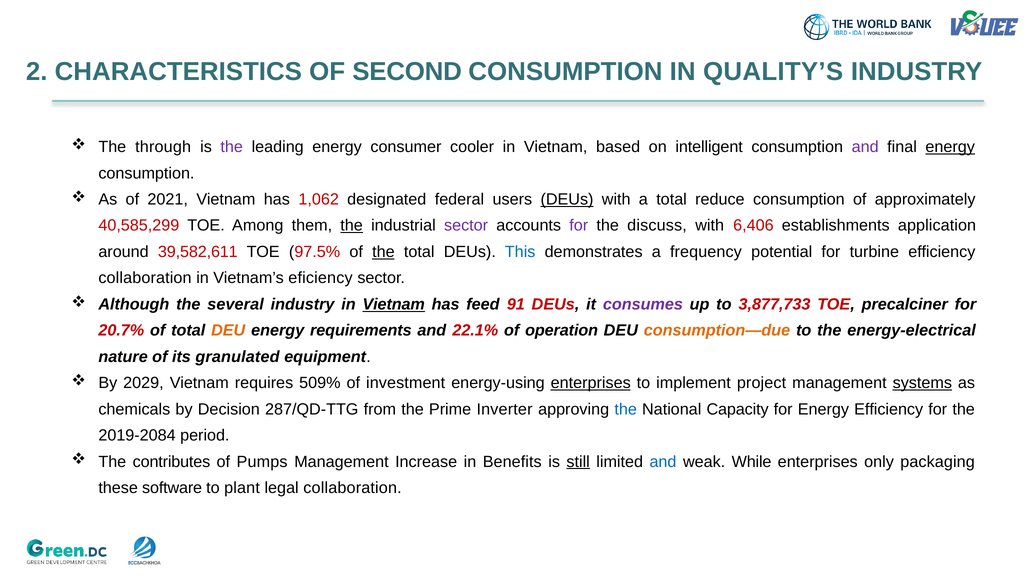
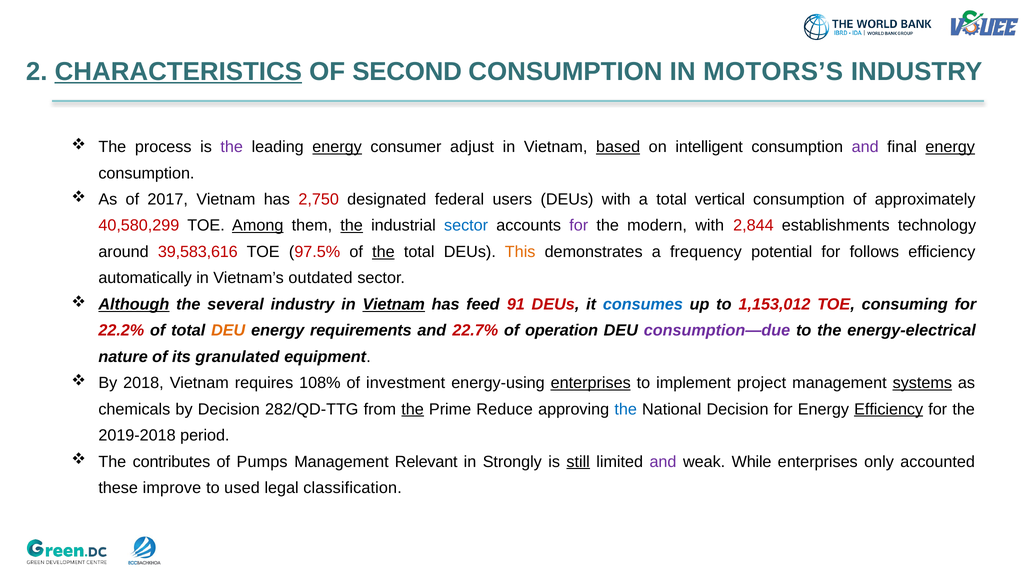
CHARACTERISTICS underline: none -> present (178, 72)
QUALITY’S: QUALITY’S -> MOTORS’S (773, 72)
through: through -> process (163, 147)
energy underline: none -> present (337, 147)
cooler: cooler -> adjust (472, 147)
based underline: none -> present (618, 147)
2021: 2021 -> 2017 (168, 199)
1,062: 1,062 -> 2,750 (319, 199)
DEUs underline: present -> none (567, 199)
reduce: reduce -> vertical (720, 199)
40,585,299: 40,585,299 -> 40,580,299 (139, 226)
Among underline: none -> present (258, 226)
sector colour: purple -> blue (466, 226)
discuss: discuss -> modern (657, 226)
6,406: 6,406 -> 2,844 (753, 226)
application: application -> technology (937, 226)
39,582,611: 39,582,611 -> 39,583,616 (198, 252)
This colour: blue -> orange (520, 252)
turbine: turbine -> follows (874, 252)
collaboration: collaboration -> automatically (145, 278)
eficiency: eficiency -> outdated (320, 278)
Although underline: none -> present (134, 304)
consumes colour: purple -> blue (643, 304)
3,877,733: 3,877,733 -> 1,153,012 (775, 304)
precalciner: precalciner -> consuming (905, 304)
20.7%: 20.7% -> 22.2% (121, 330)
22.1%: 22.1% -> 22.7% (475, 330)
consumption—due colour: orange -> purple (717, 330)
2029: 2029 -> 2018 (143, 383)
509%: 509% -> 108% (320, 383)
287/QD-TTG: 287/QD-TTG -> 282/QD-TTG (312, 409)
the underline: none -> present (413, 409)
Inverter: Inverter -> Reduce (505, 409)
National Capacity: Capacity -> Decision (738, 409)
Efficiency underline: none -> present (889, 409)
2019-2084: 2019-2084 -> 2019-2018 (137, 435)
Increase: Increase -> Relevant (426, 461)
Benefits: Benefits -> Strongly (512, 461)
and colour: blue -> purple (663, 461)
packaging: packaging -> accounted (938, 461)
software: software -> improve (172, 488)
plant: plant -> used (242, 488)
legal collaboration: collaboration -> classification (353, 488)
